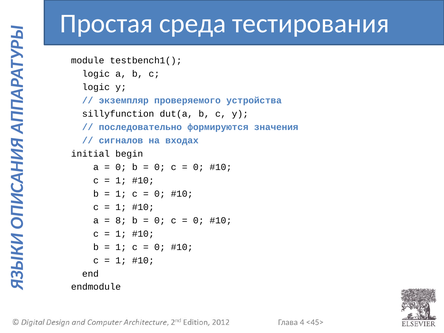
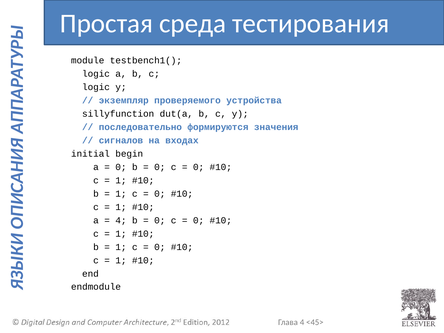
8: 8 -> 4 (121, 220)
